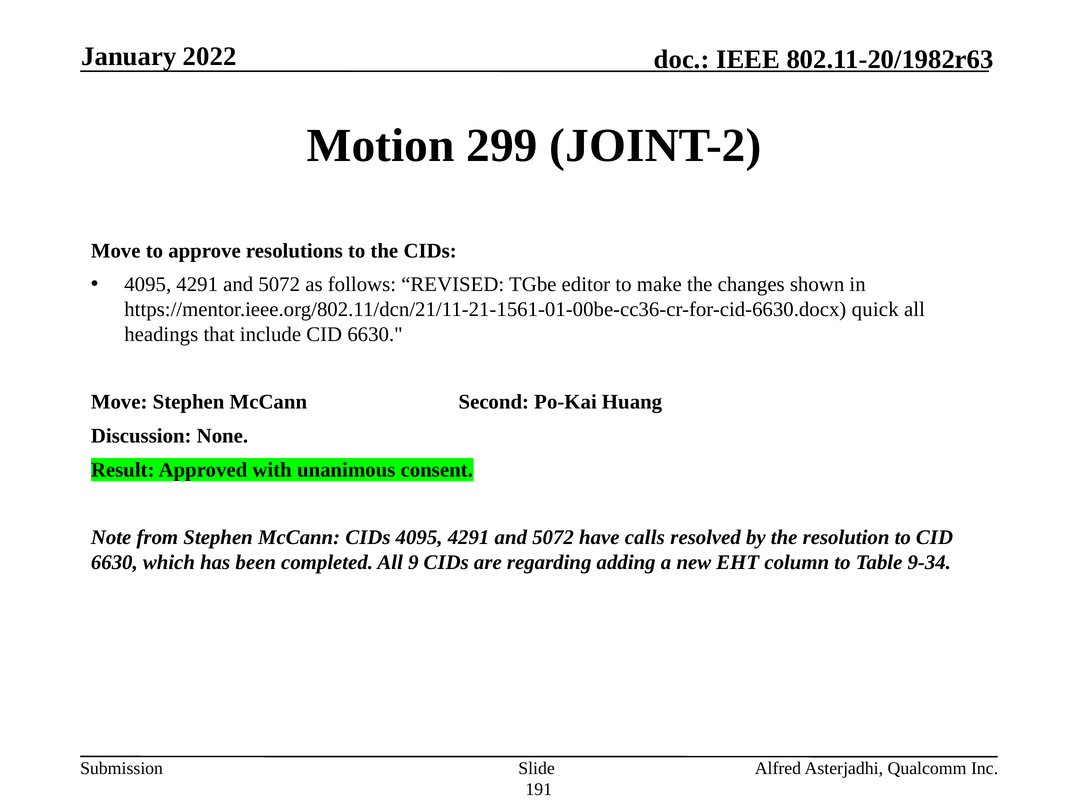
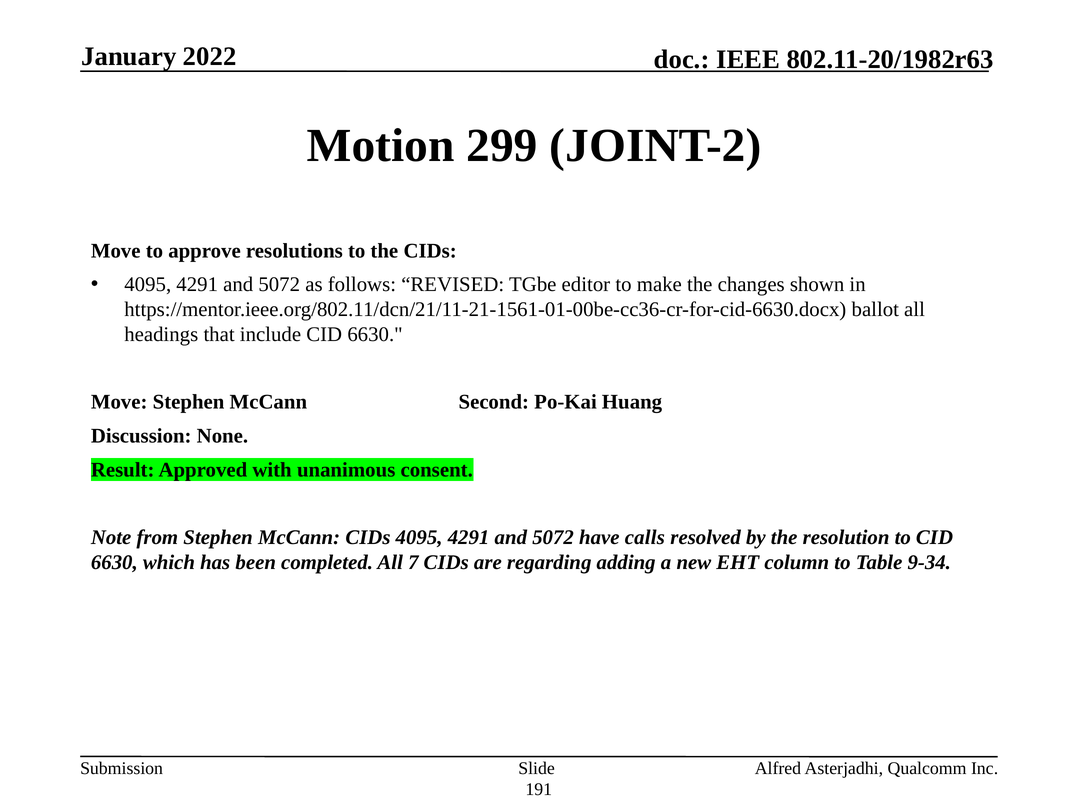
quick: quick -> ballot (875, 310)
9: 9 -> 7 (413, 563)
